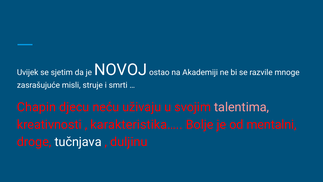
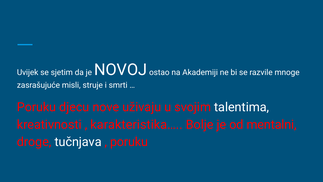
Chapin: Chapin -> Poruku (37, 107)
neću: neću -> nove (106, 107)
talentima colour: pink -> white (242, 107)
duljinu: duljinu -> poruku (129, 142)
